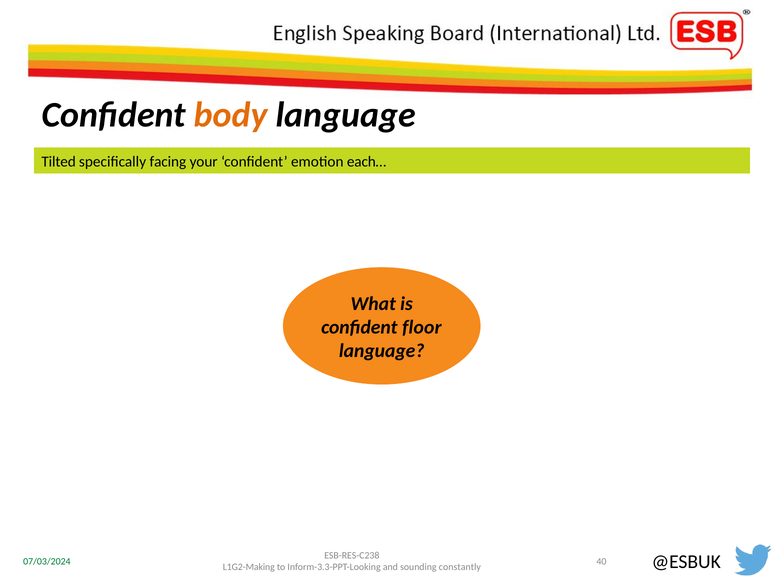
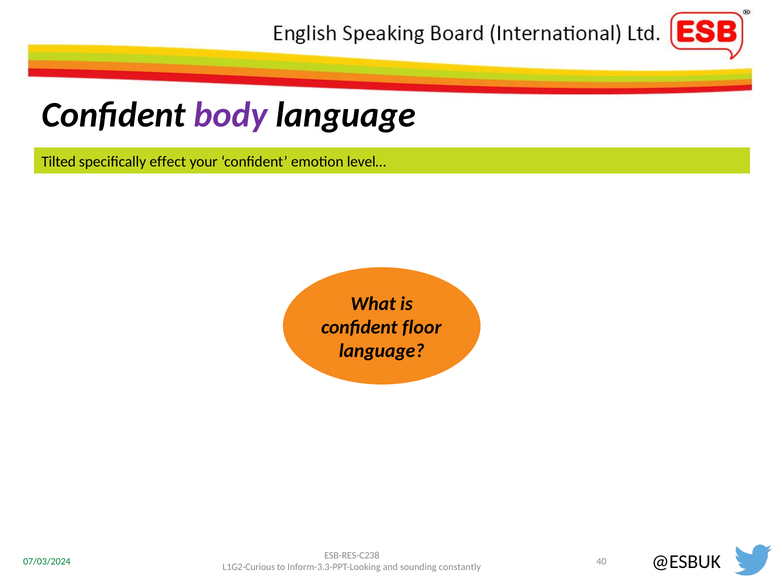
body colour: orange -> purple (231, 115)
facing: facing -> effect (168, 161)
each…: each… -> level… (367, 161)
L1G2-Making: L1G2-Making -> L1G2-Curious (249, 567)
